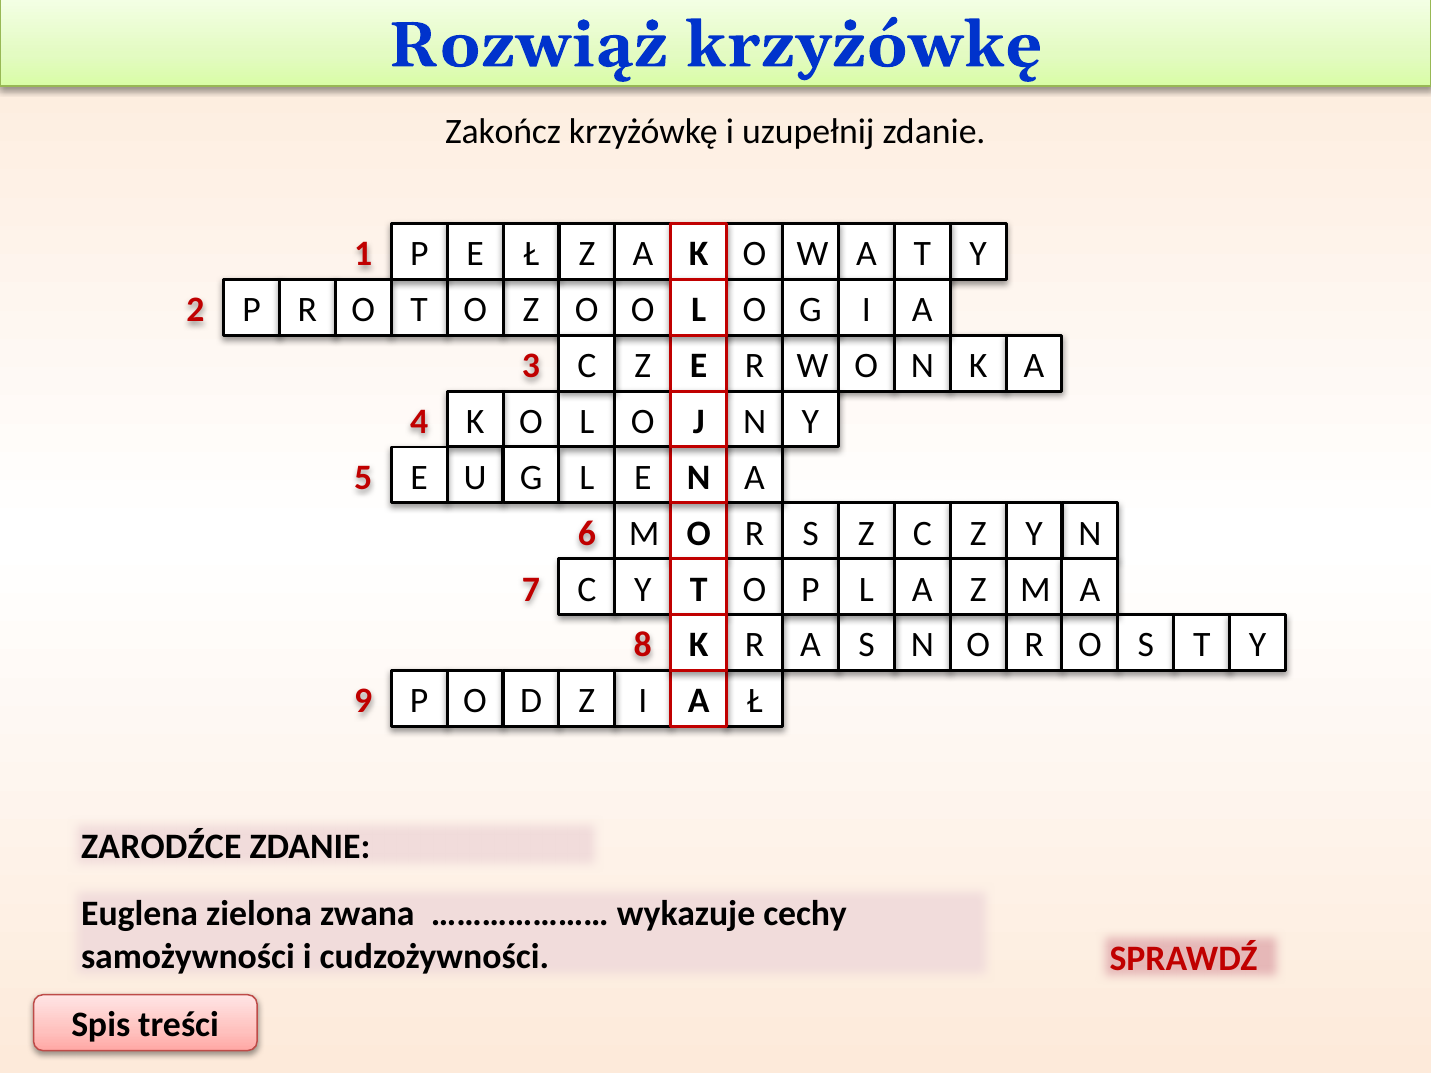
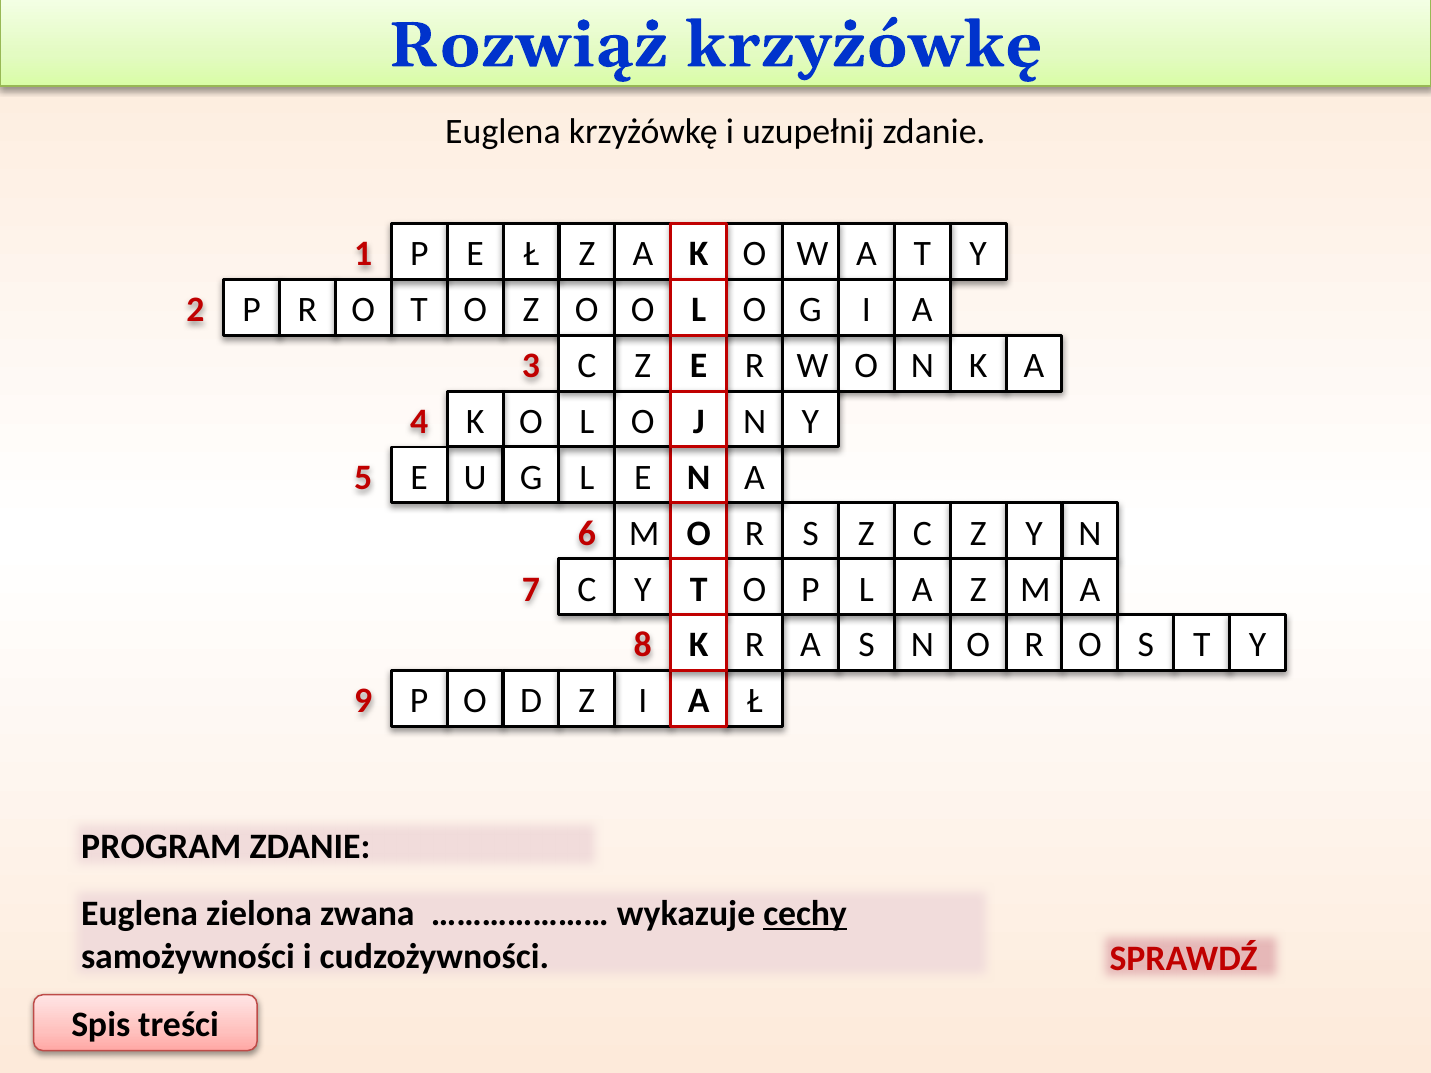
Zakończ: Zakończ -> Euglena (503, 132)
ZARODŹCE: ZARODŹCE -> PROGRAM (161, 847)
cechy underline: none -> present (805, 914)
